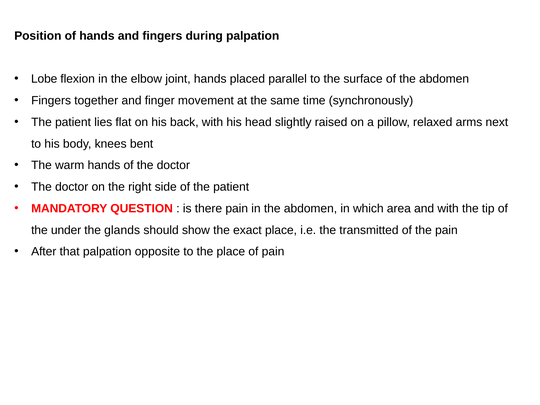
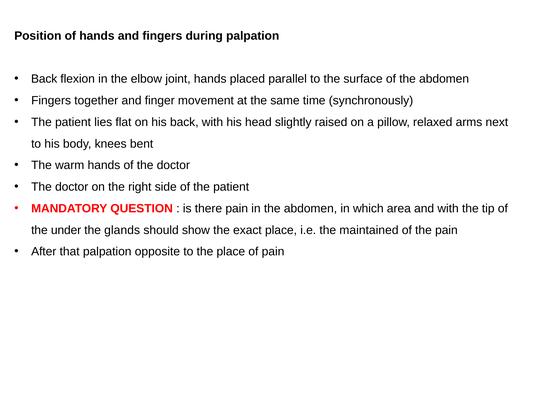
Lobe: Lobe -> Back (44, 79)
transmitted: transmitted -> maintained (369, 230)
